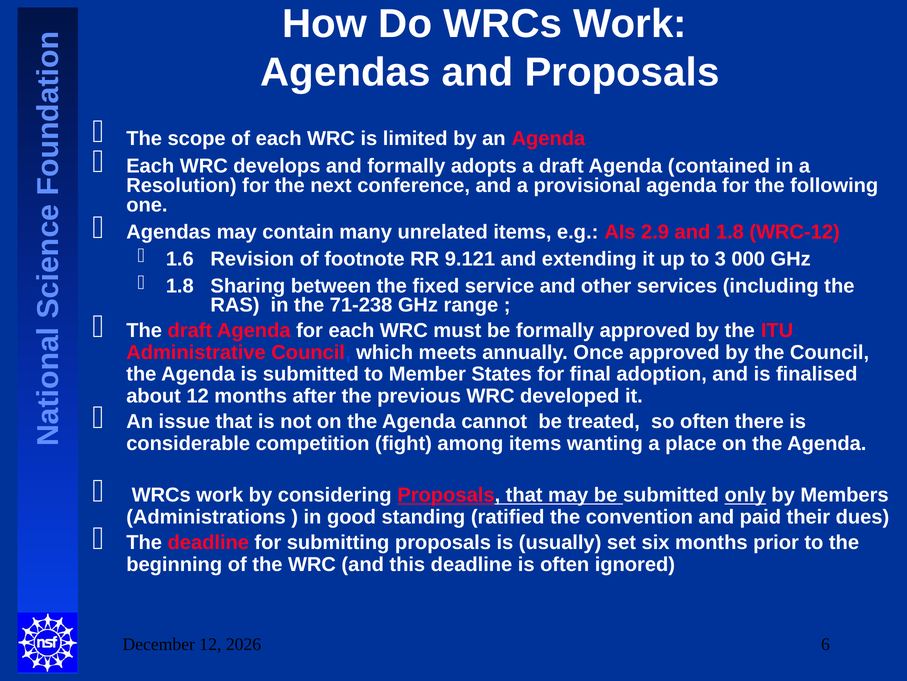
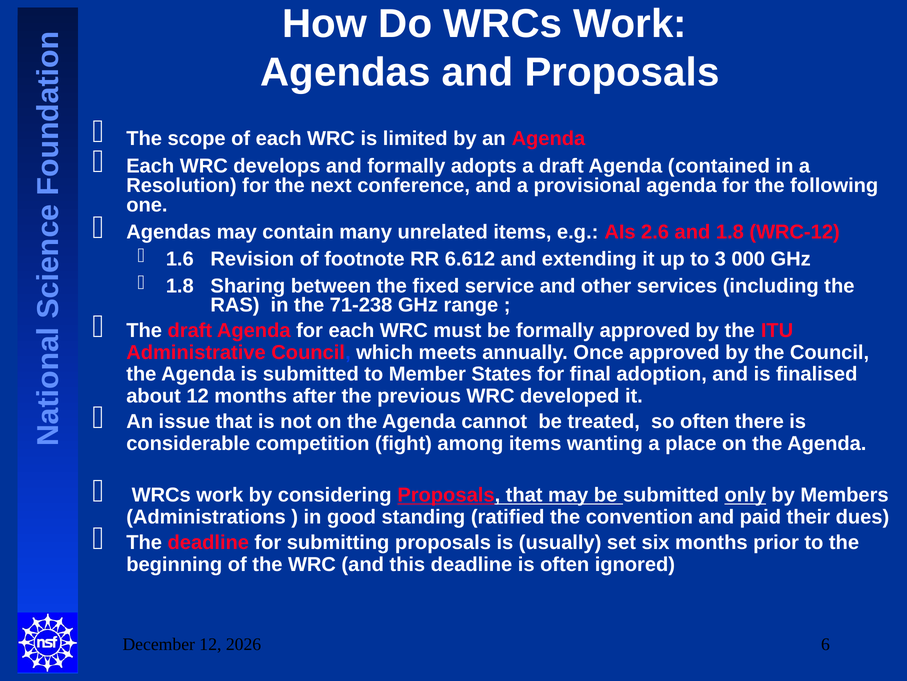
2.9: 2.9 -> 2.6 (655, 232)
9.121: 9.121 -> 6.612 (470, 259)
